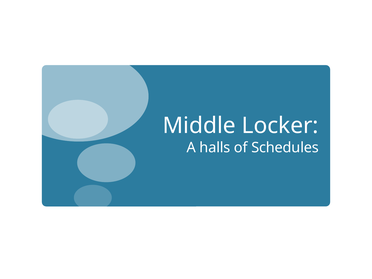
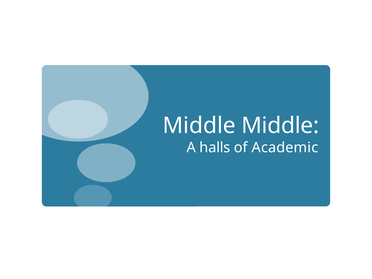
Middle Locker: Locker -> Middle (280, 126)
Schedules: Schedules -> Academic (285, 148)
